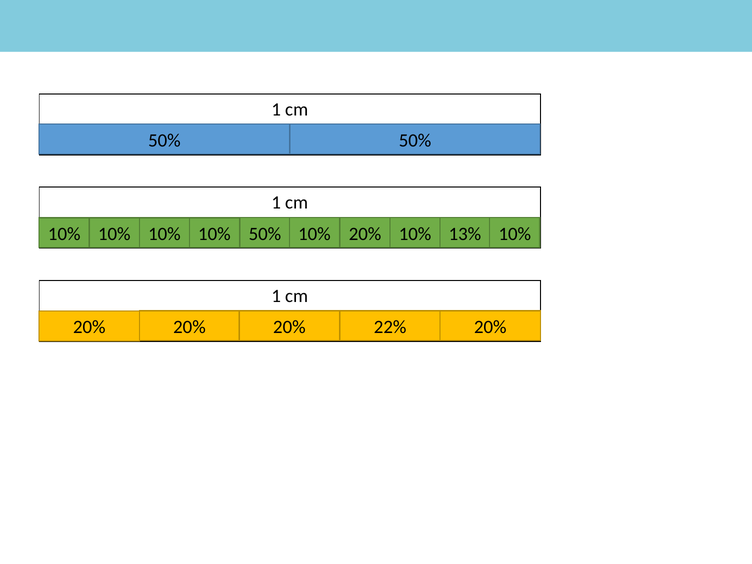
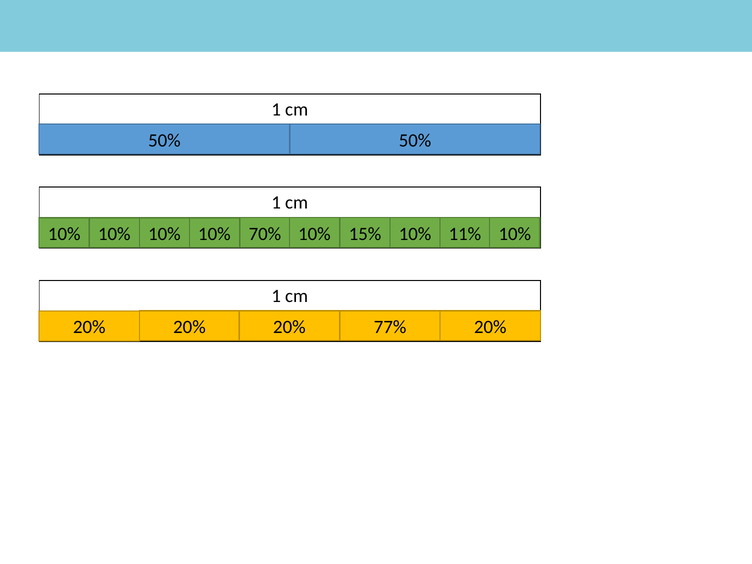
10% 50%: 50% -> 70% (265, 234)
20%: 20% -> 15% (365, 234)
13%: 13% -> 11% (465, 234)
22%: 22% -> 77% (390, 327)
